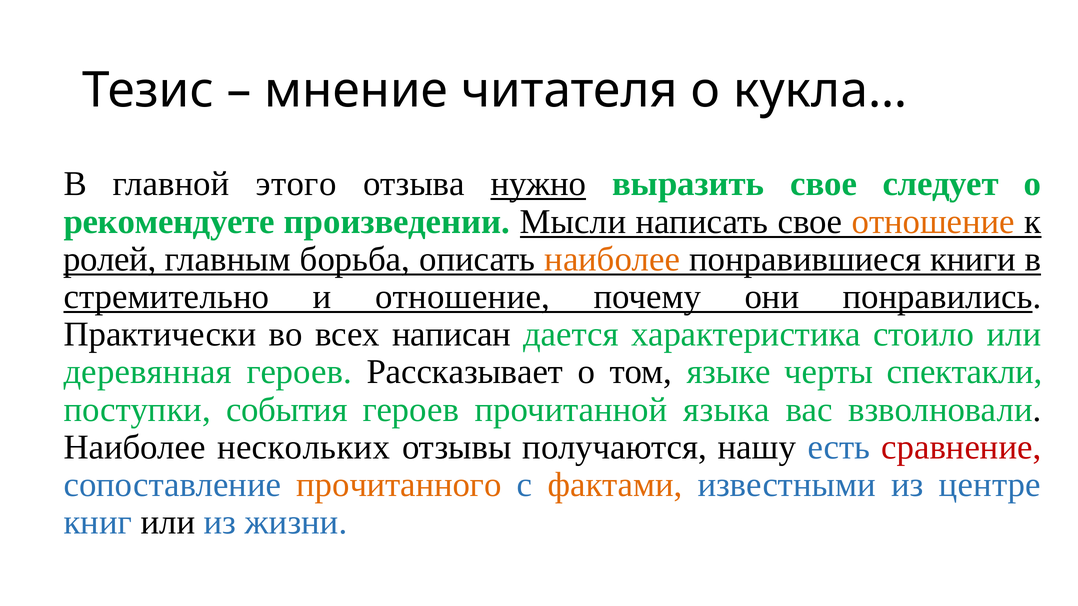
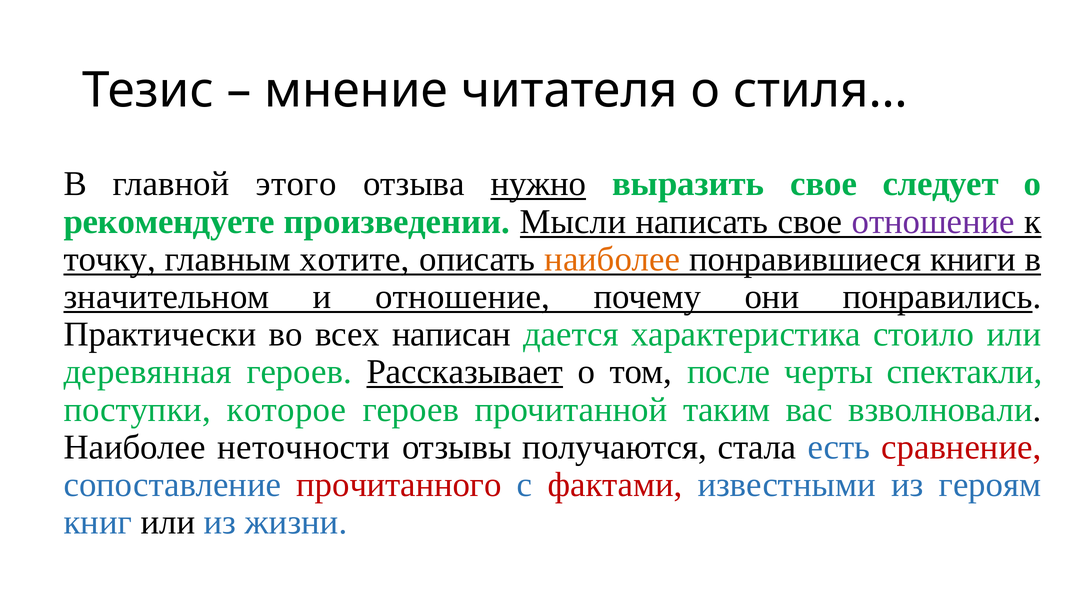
кукла…: кукла… -> стиля… (820, 91)
отношение colour: orange -> purple (933, 222)
ролей: ролей -> точку (110, 259)
борьба: борьба -> хотите (355, 259)
стремительно: стремительно -> значительном (167, 297)
Рассказывает underline: none -> present (465, 372)
языке: языке -> после (729, 372)
события: события -> которое (287, 410)
языка: языка -> таким (727, 410)
нескольких: нескольких -> неточности (304, 447)
нашу: нашу -> стала (757, 447)
прочитанного colour: orange -> red (399, 485)
фактами colour: orange -> red (615, 485)
центре: центре -> героям (990, 485)
